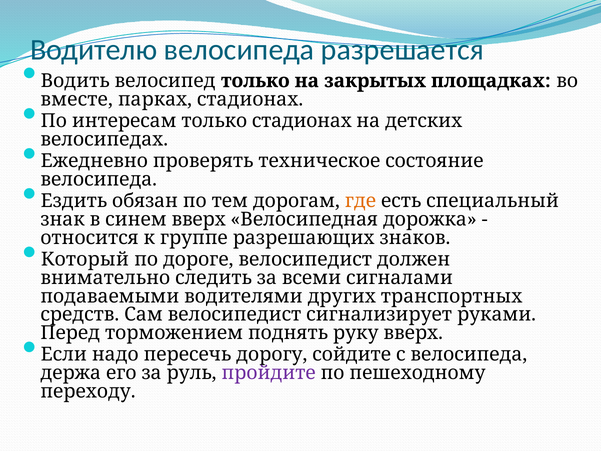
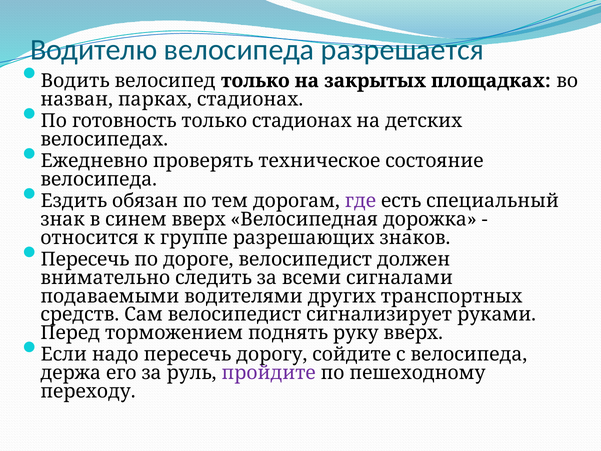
вместе: вместе -> назван (77, 99)
интересам: интересам -> готовность (124, 121)
где colour: orange -> purple (360, 201)
Который: Который -> Пересечь (85, 259)
